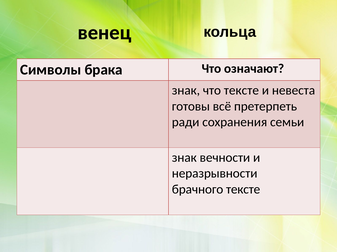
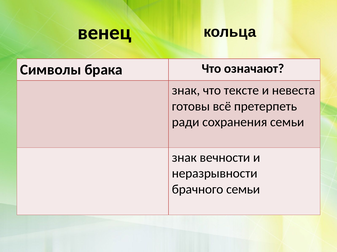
брачного тексте: тексте -> семьи (243, 190)
